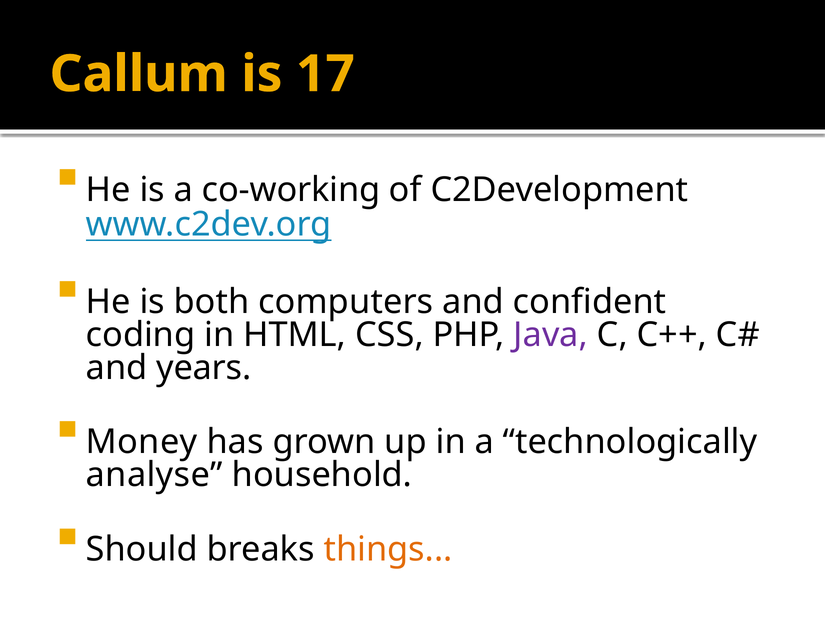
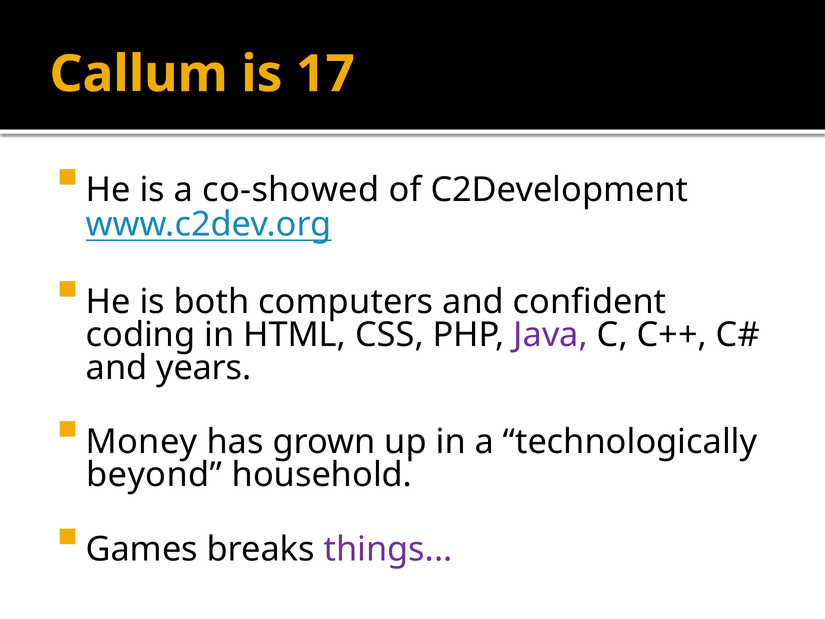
co-working: co-working -> co-showed (291, 190)
analyse: analyse -> beyond (154, 475)
Should: Should -> Games (142, 549)
things colour: orange -> purple (388, 549)
